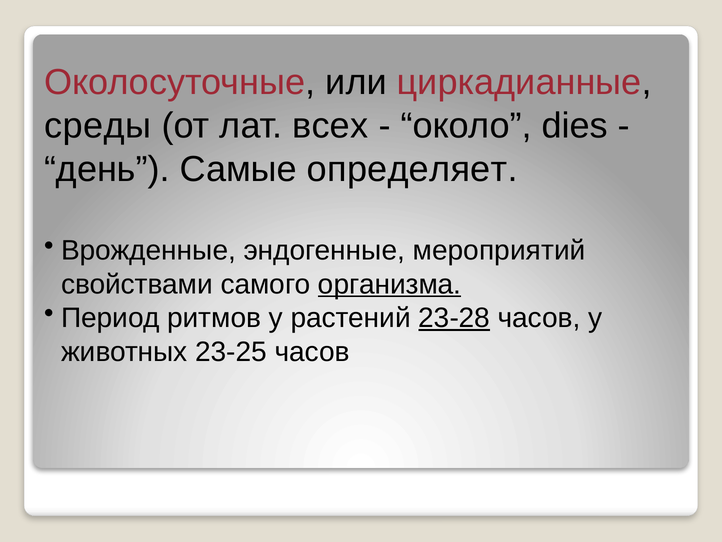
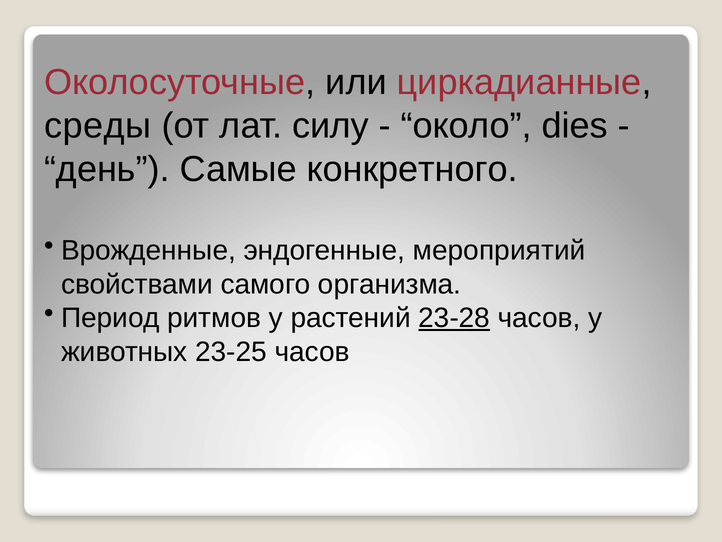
всех: всех -> силу (331, 126)
определяет: определяет -> конкретного (412, 169)
организма underline: present -> none (390, 284)
